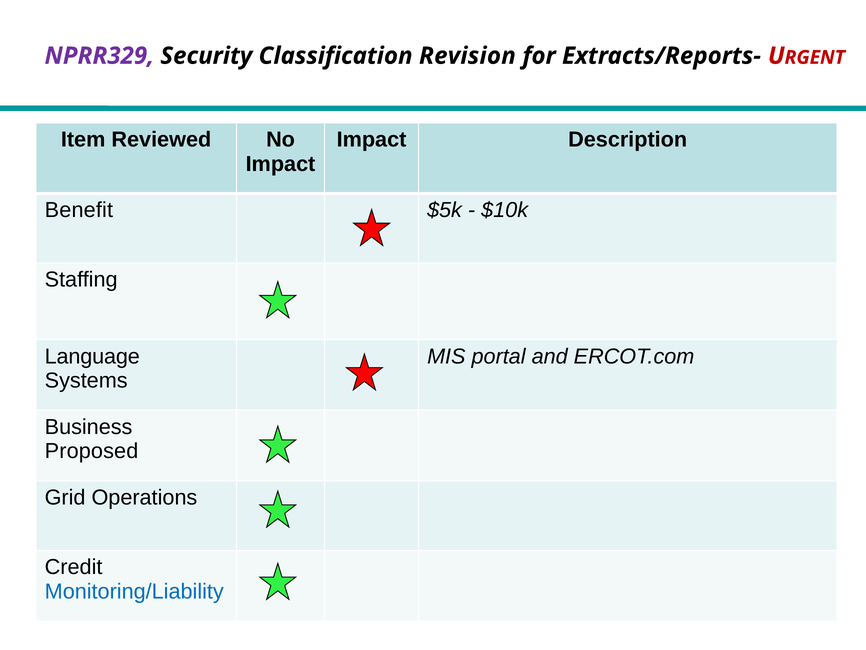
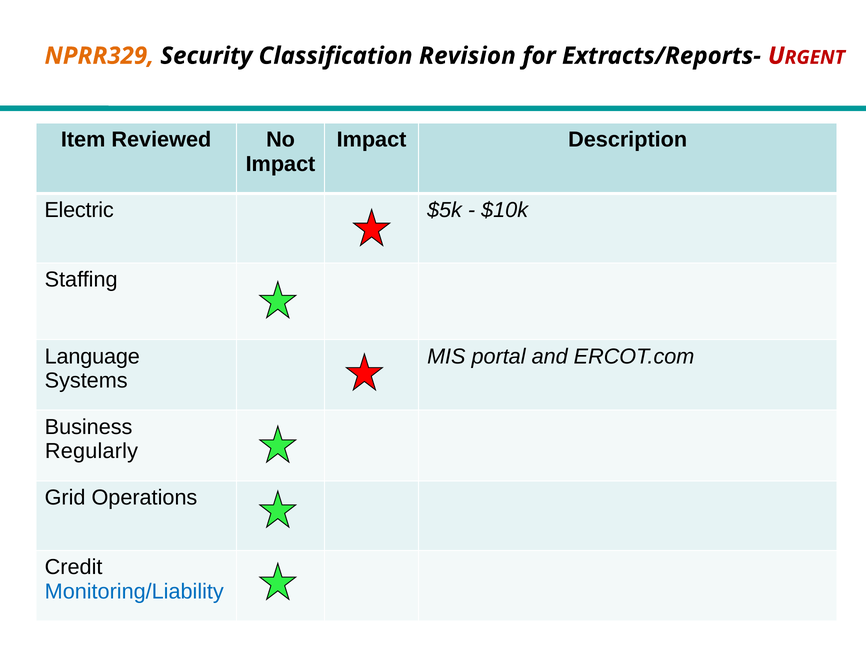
NPRR329 colour: purple -> orange (99, 56)
Benefit: Benefit -> Electric (79, 210)
Proposed: Proposed -> Regularly (91, 451)
